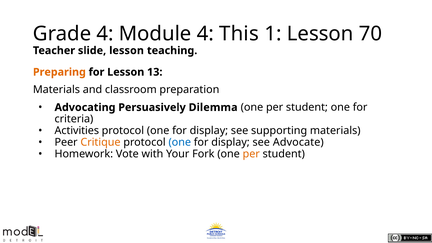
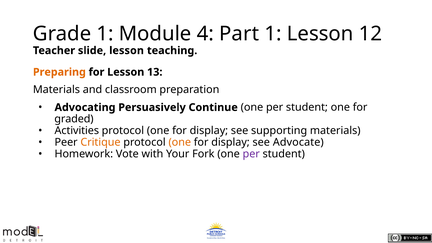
Grade 4: 4 -> 1 (105, 34)
This: This -> Part (239, 34)
70: 70 -> 12 (370, 34)
Dilemma: Dilemma -> Continue (213, 107)
criteria: criteria -> graded (74, 119)
one colour: blue -> orange (180, 142)
per colour: orange -> purple (251, 154)
